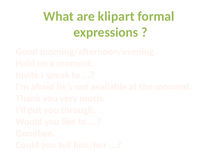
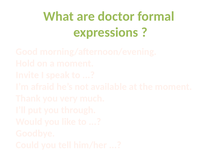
klipart: klipart -> doctor (116, 16)
